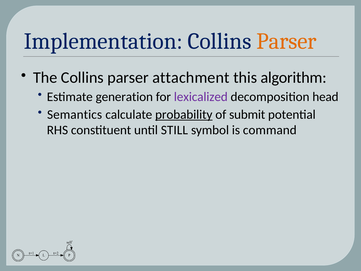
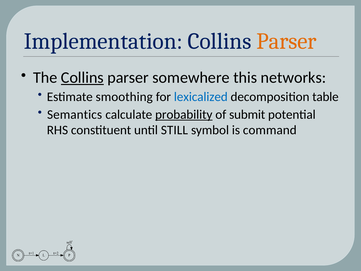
Collins underline: none -> present (82, 78)
attachment: attachment -> somewhere (191, 78)
algorithm: algorithm -> networks (293, 78)
generation: generation -> smoothing (124, 97)
lexicalized colour: purple -> blue (201, 97)
head: head -> table (325, 97)
